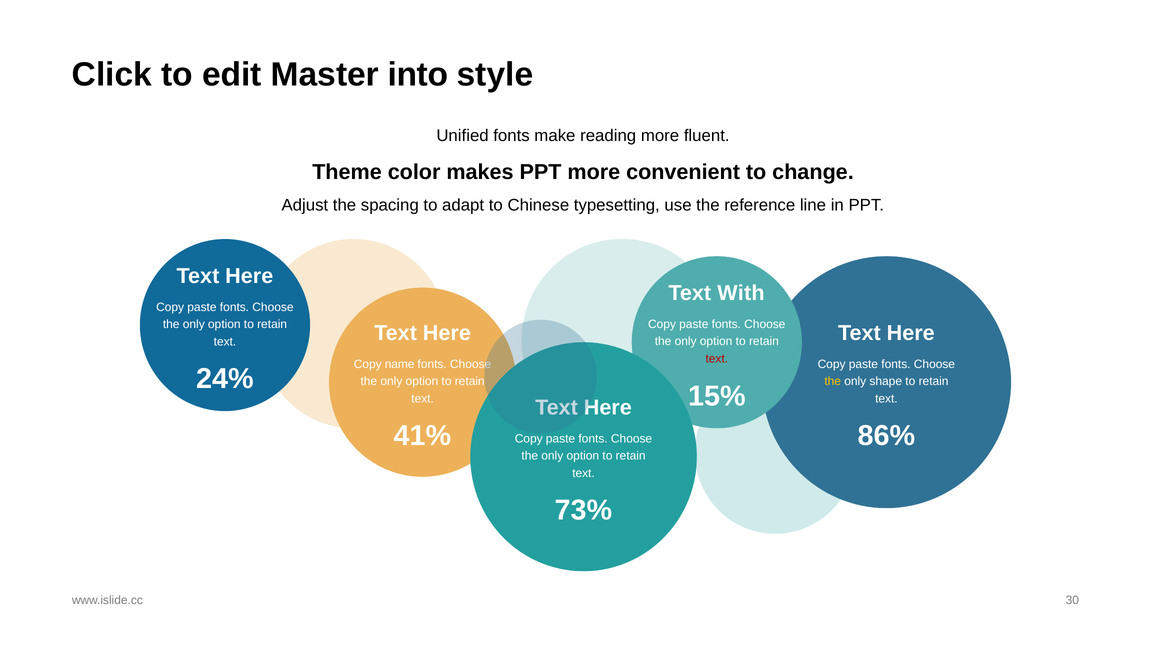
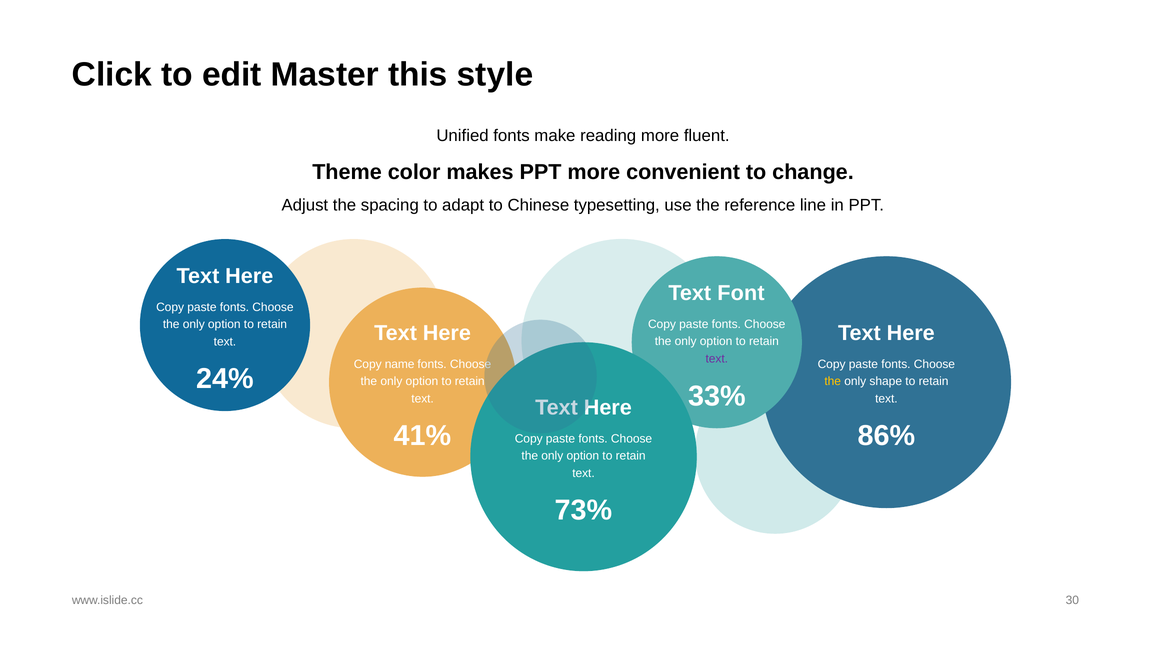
into: into -> this (418, 74)
With: With -> Font (741, 293)
text colour: red -> purple (717, 358)
15%: 15% -> 33% (717, 396)
